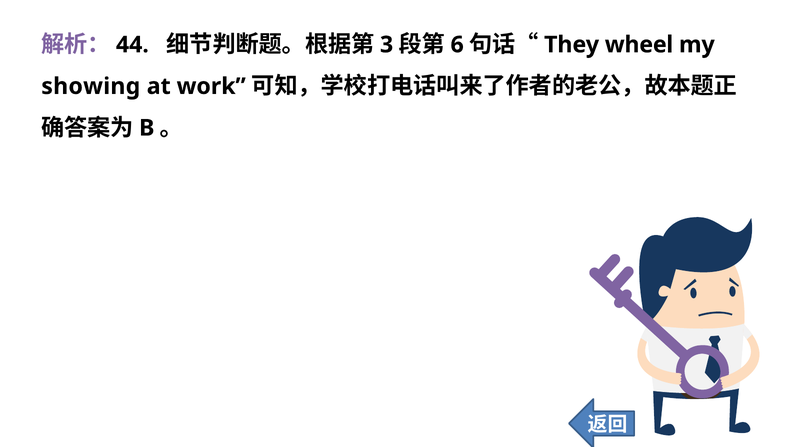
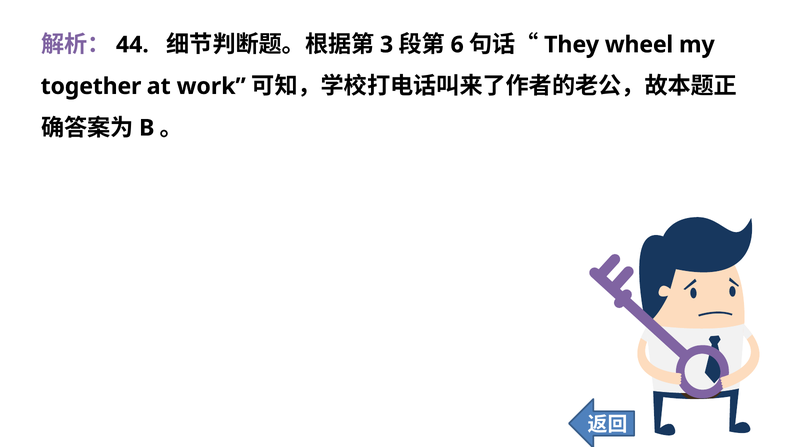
showing: showing -> together (91, 86)
